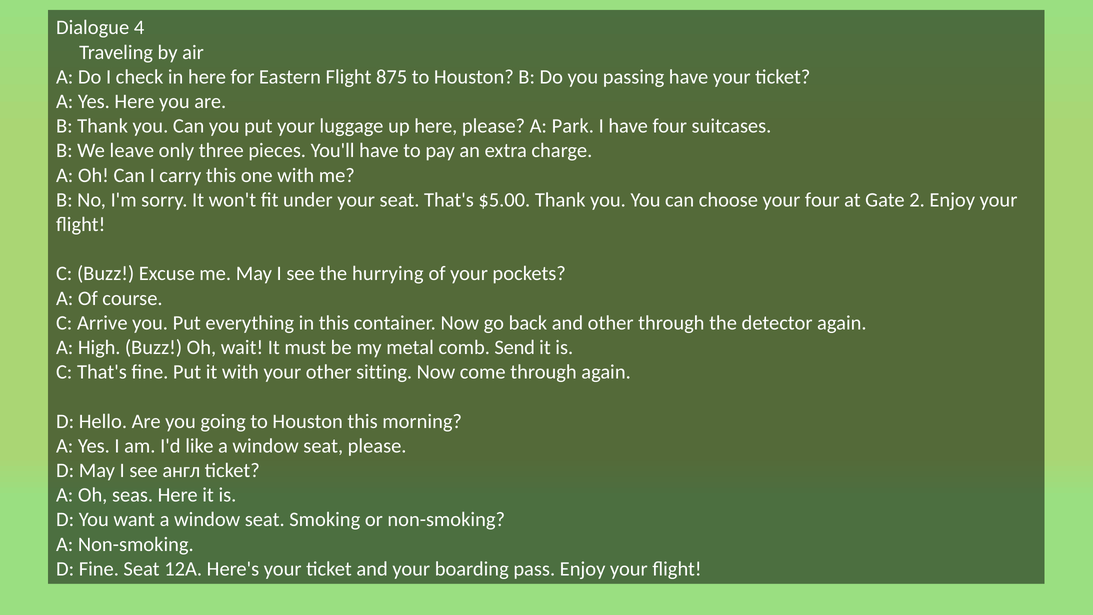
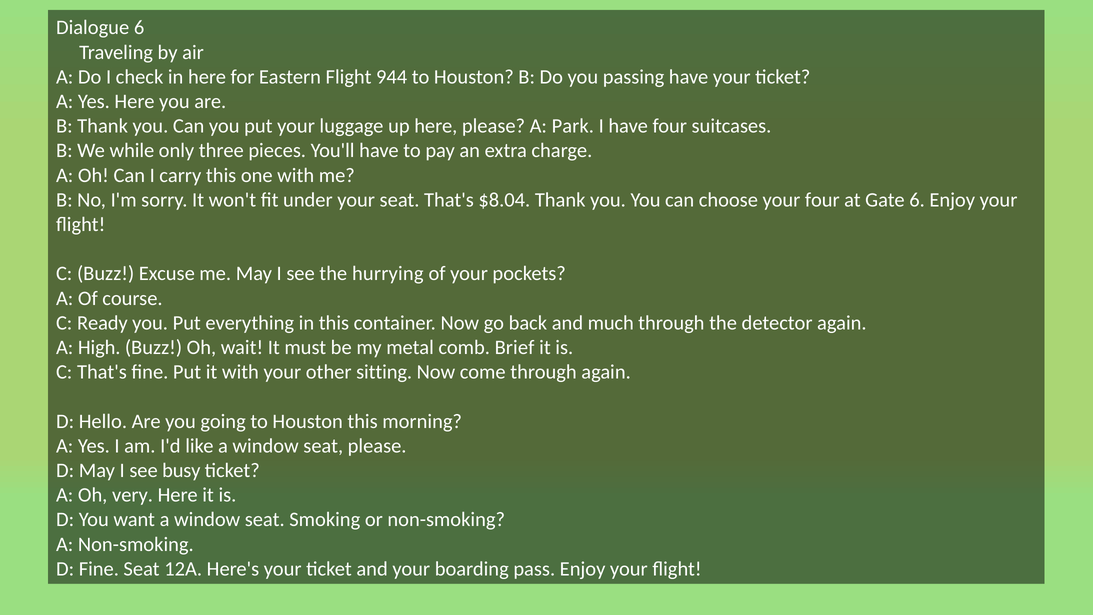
Dialogue 4: 4 -> 6 (139, 28)
875: 875 -> 944 (392, 77)
leave: leave -> while (132, 151)
$5.00: $5.00 -> $8.04 (504, 200)
Gate 2: 2 -> 6 (917, 200)
Arrive: Arrive -> Ready (102, 323)
and other: other -> much (611, 323)
Send: Send -> Brief (515, 347)
англ: англ -> busy (181, 470)
seas: seas -> very (133, 495)
